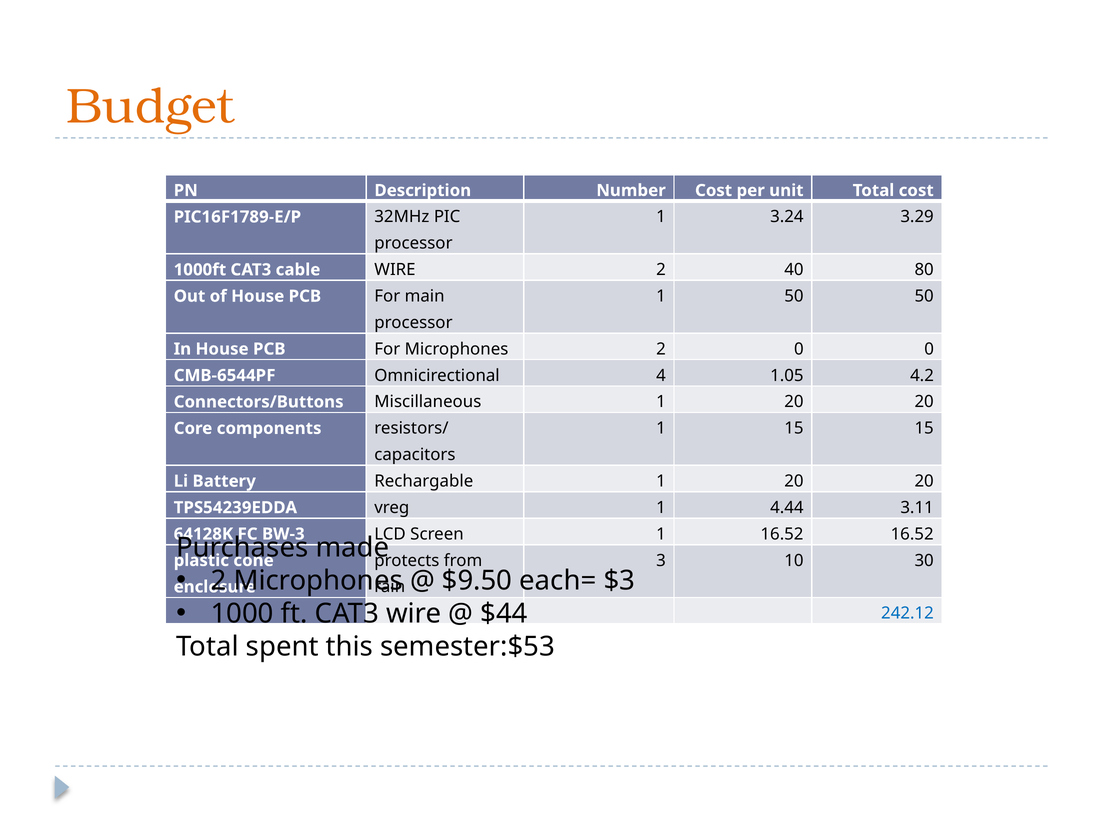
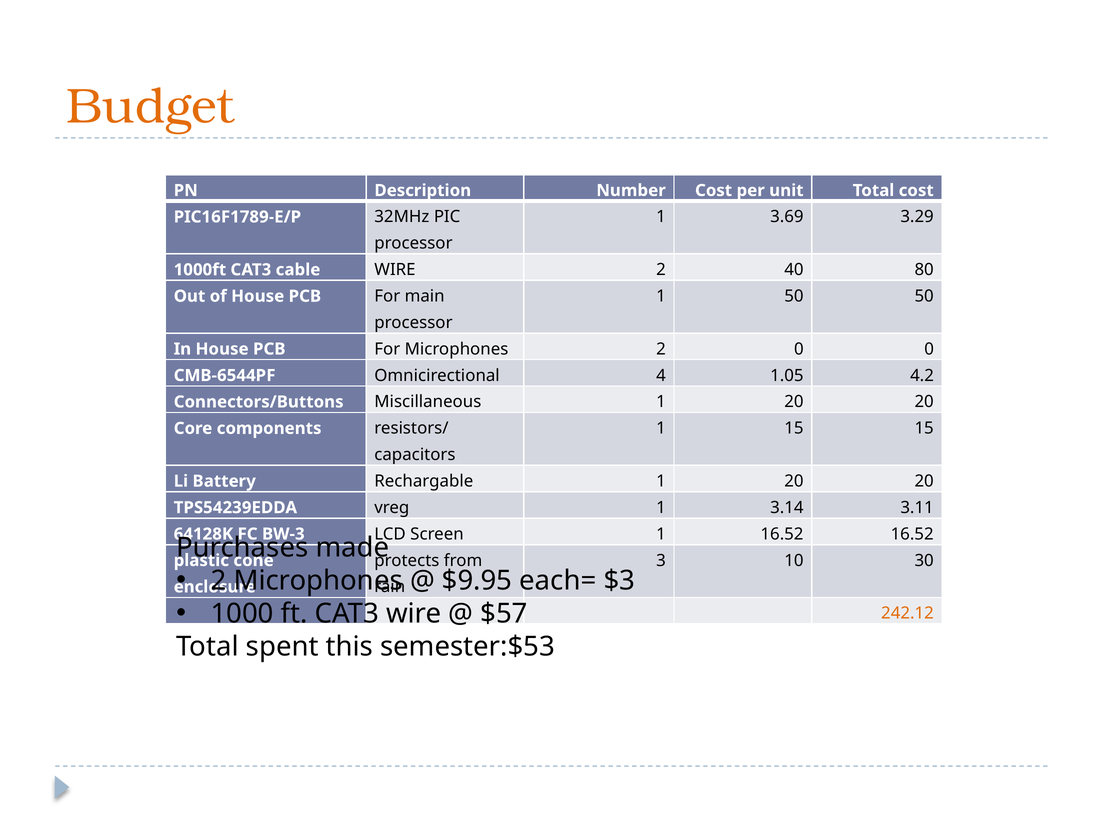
3.24: 3.24 -> 3.69 (787, 217)
4.44: 4.44 -> 3.14 (787, 508)
$9.50: $9.50 -> $9.95 (477, 581)
$44: $44 -> $57 (504, 614)
242.12 colour: blue -> orange (907, 614)
